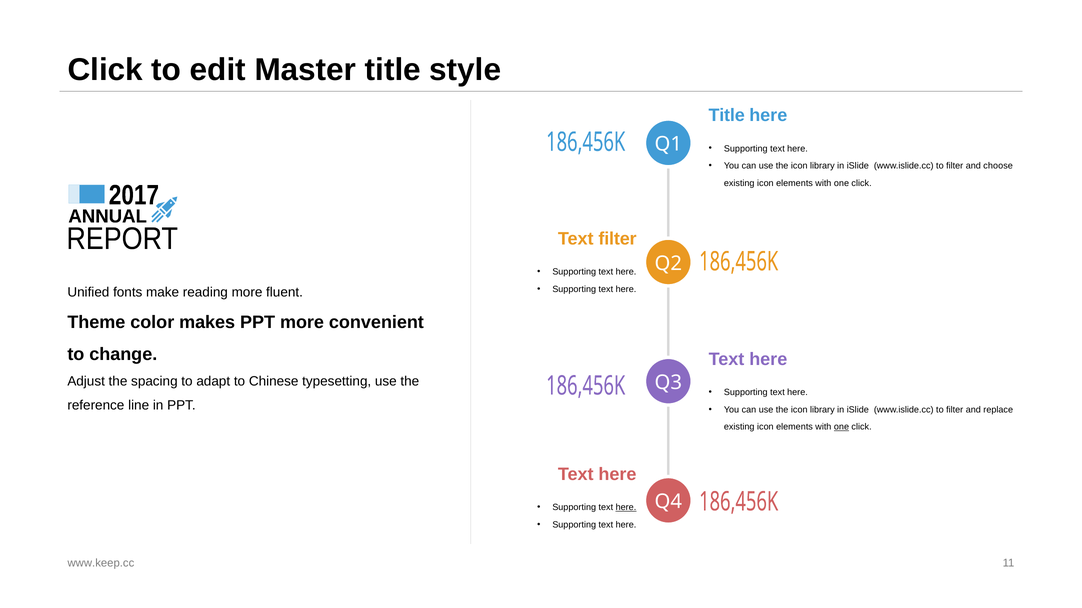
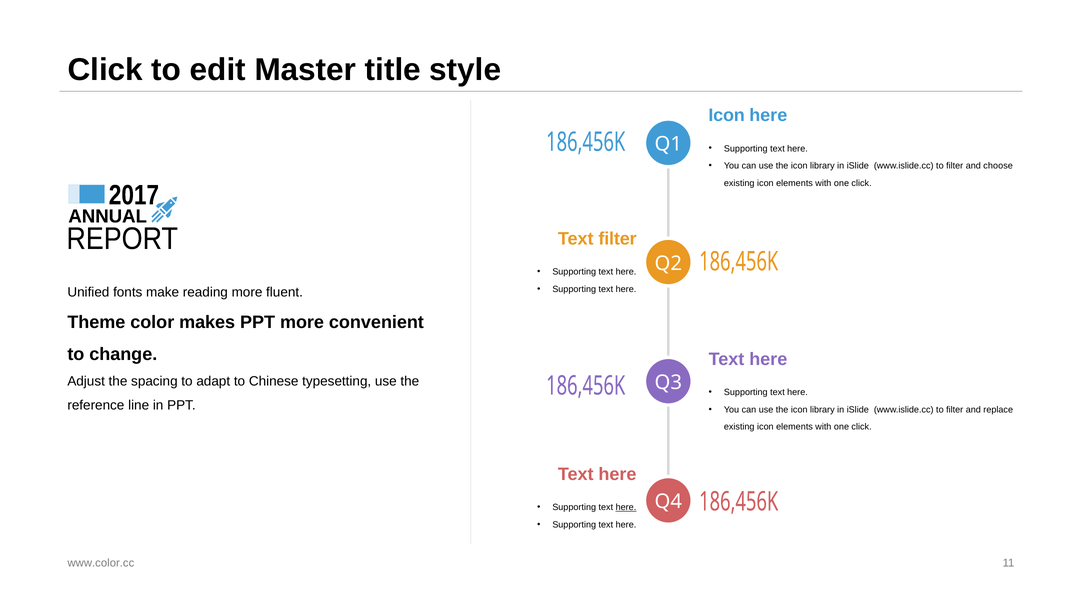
Title: Title -> Icon (727, 116)
one underline: present -> none (841, 427)
www.keep.cc: www.keep.cc -> www.color.cc (101, 564)
